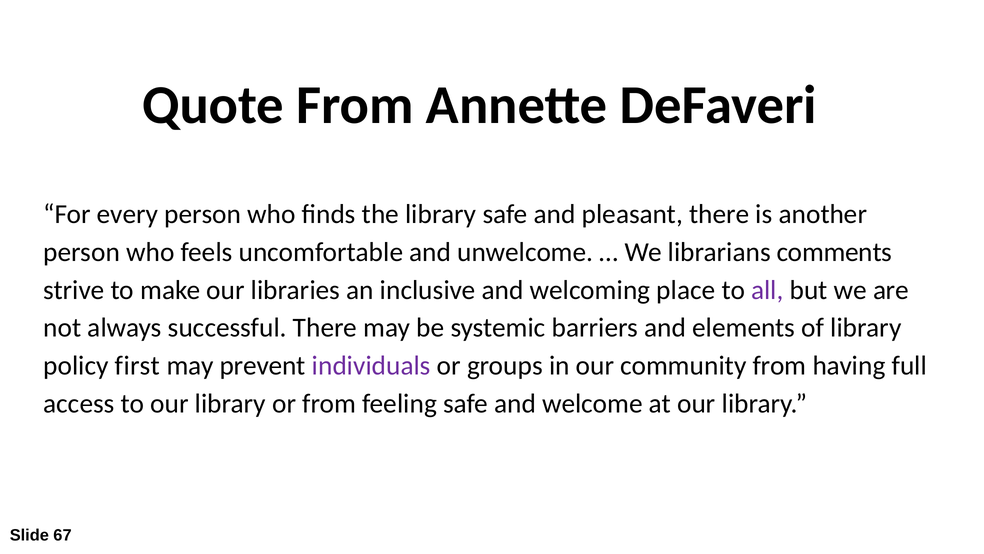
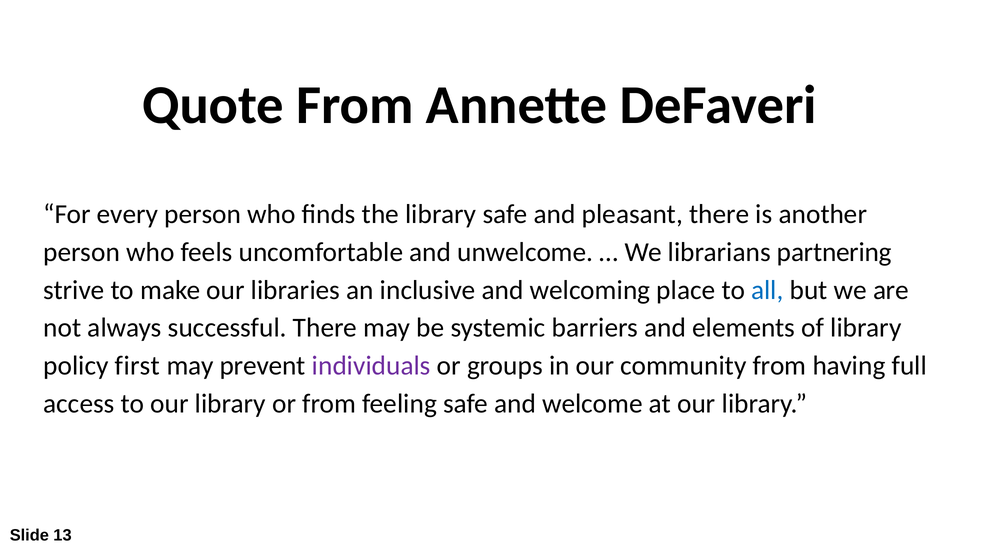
comments: comments -> partnering (834, 252)
all colour: purple -> blue (767, 290)
67: 67 -> 13 (62, 535)
